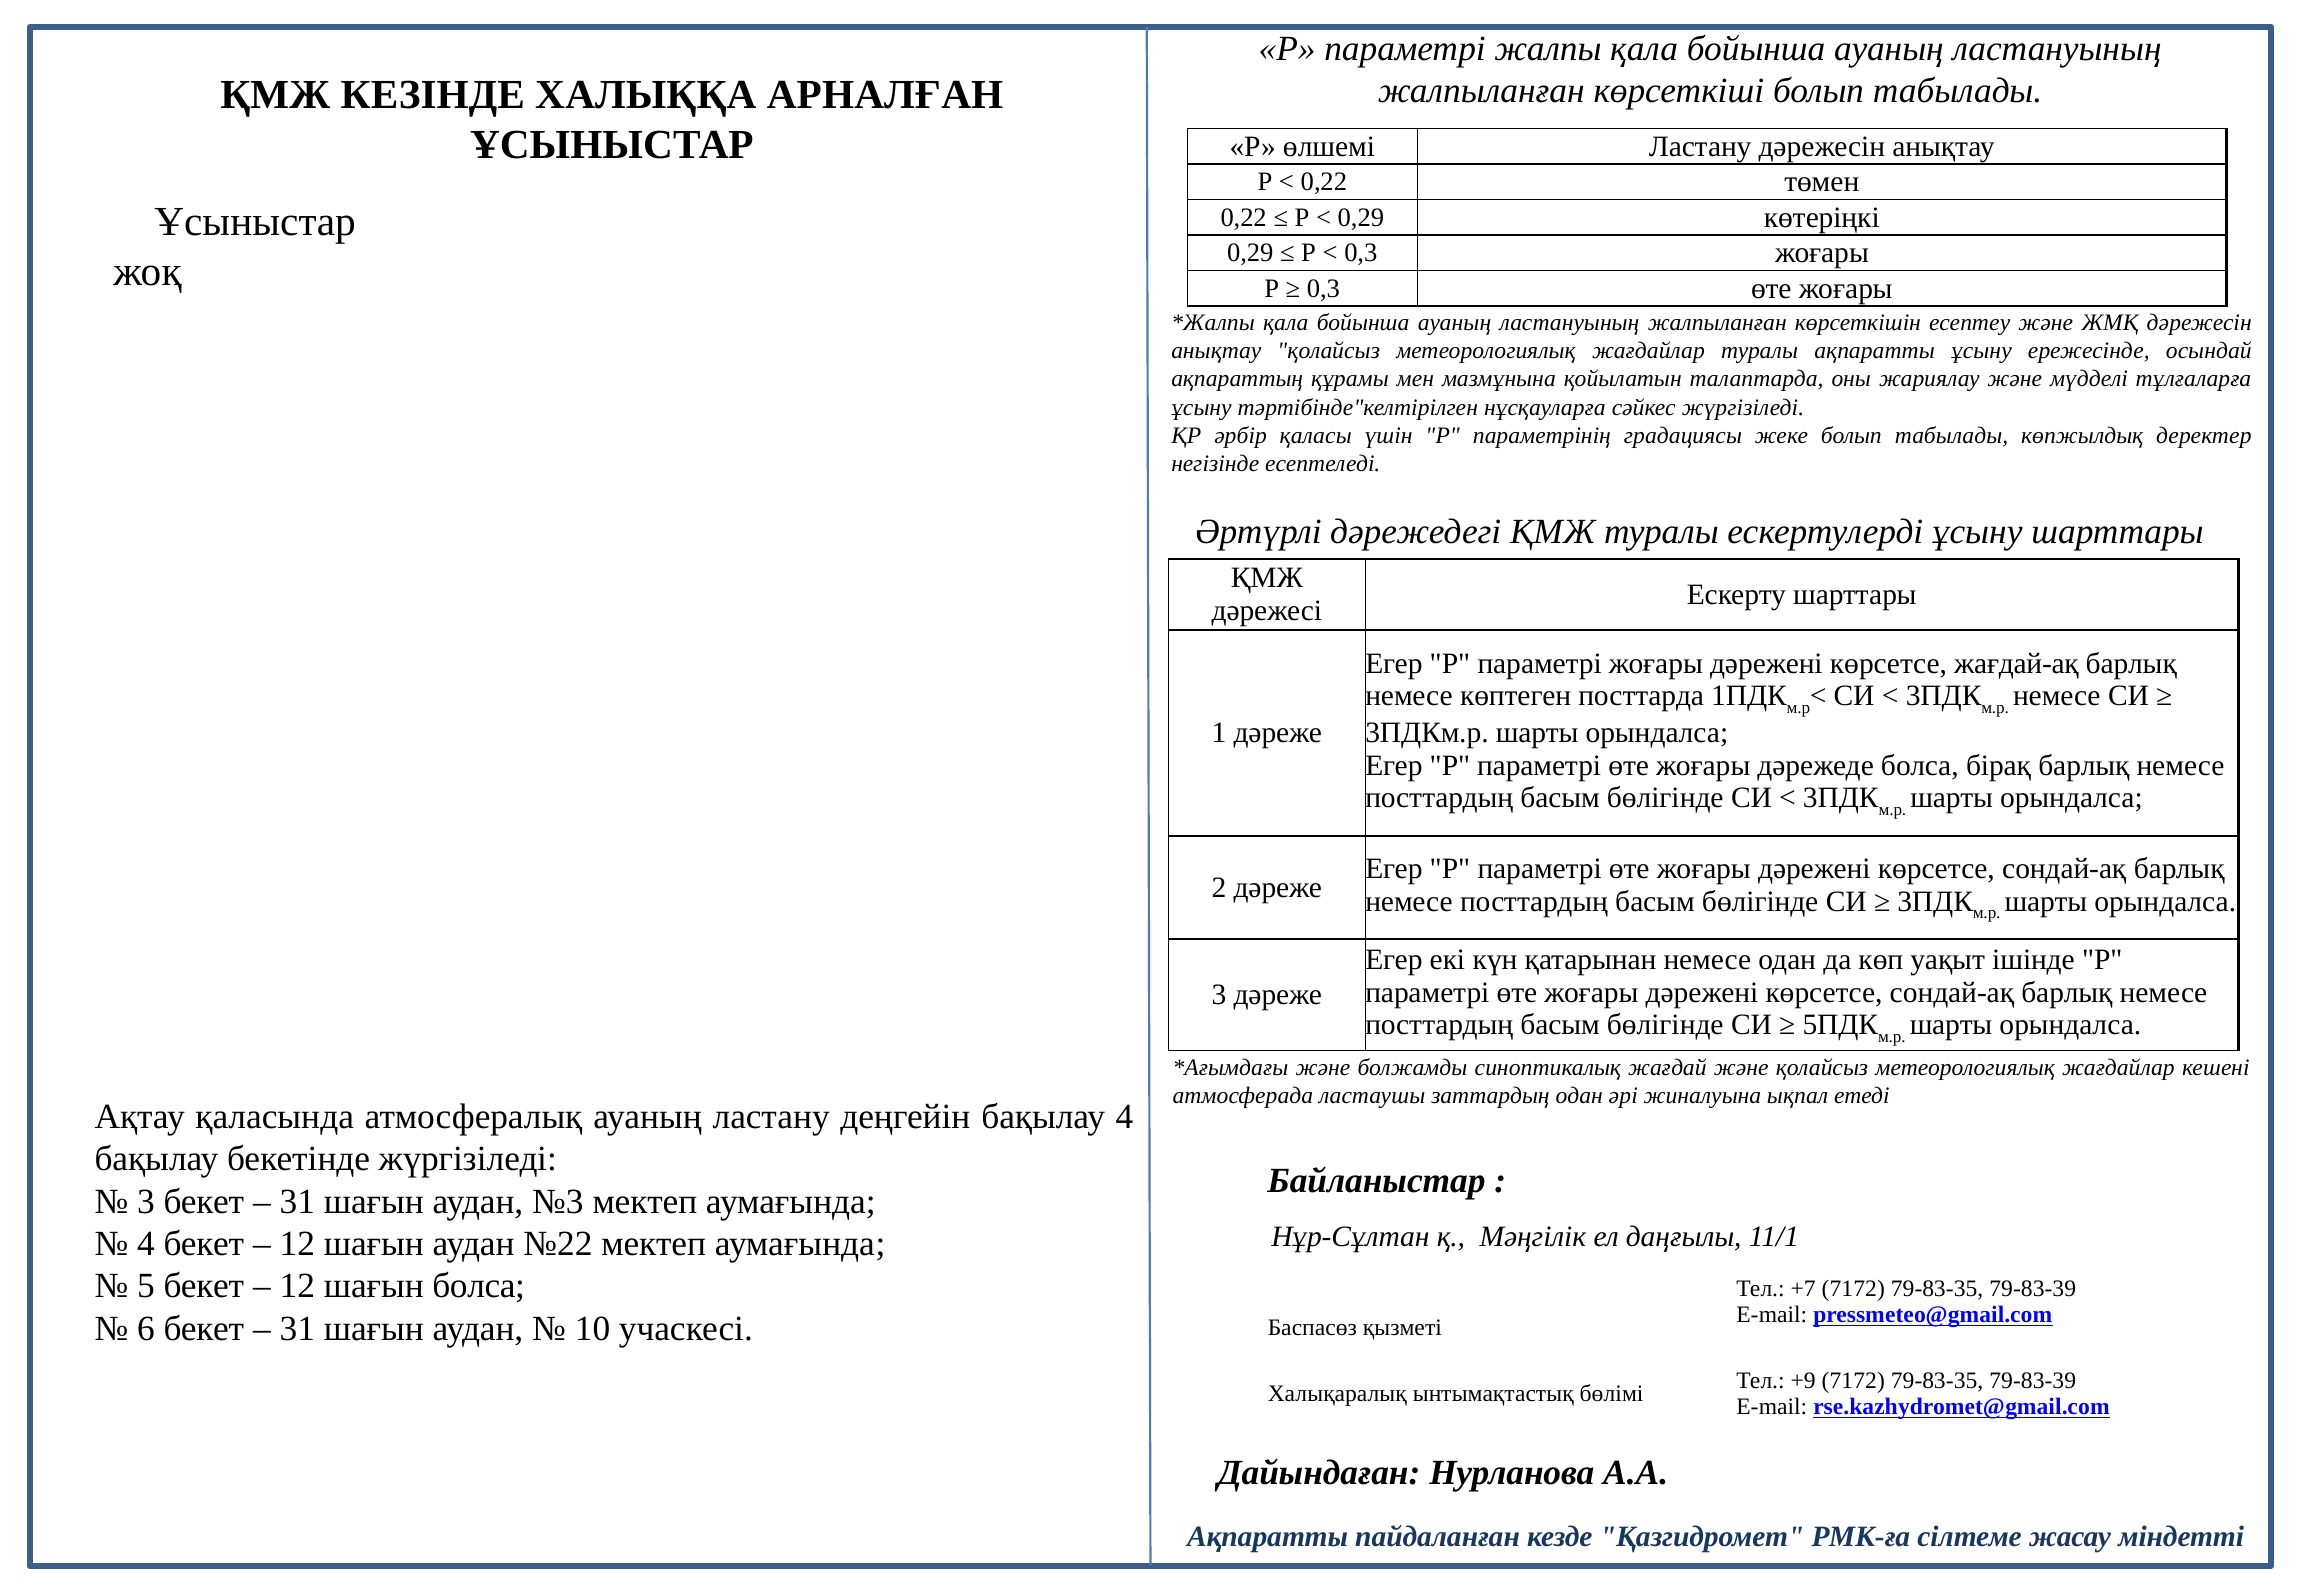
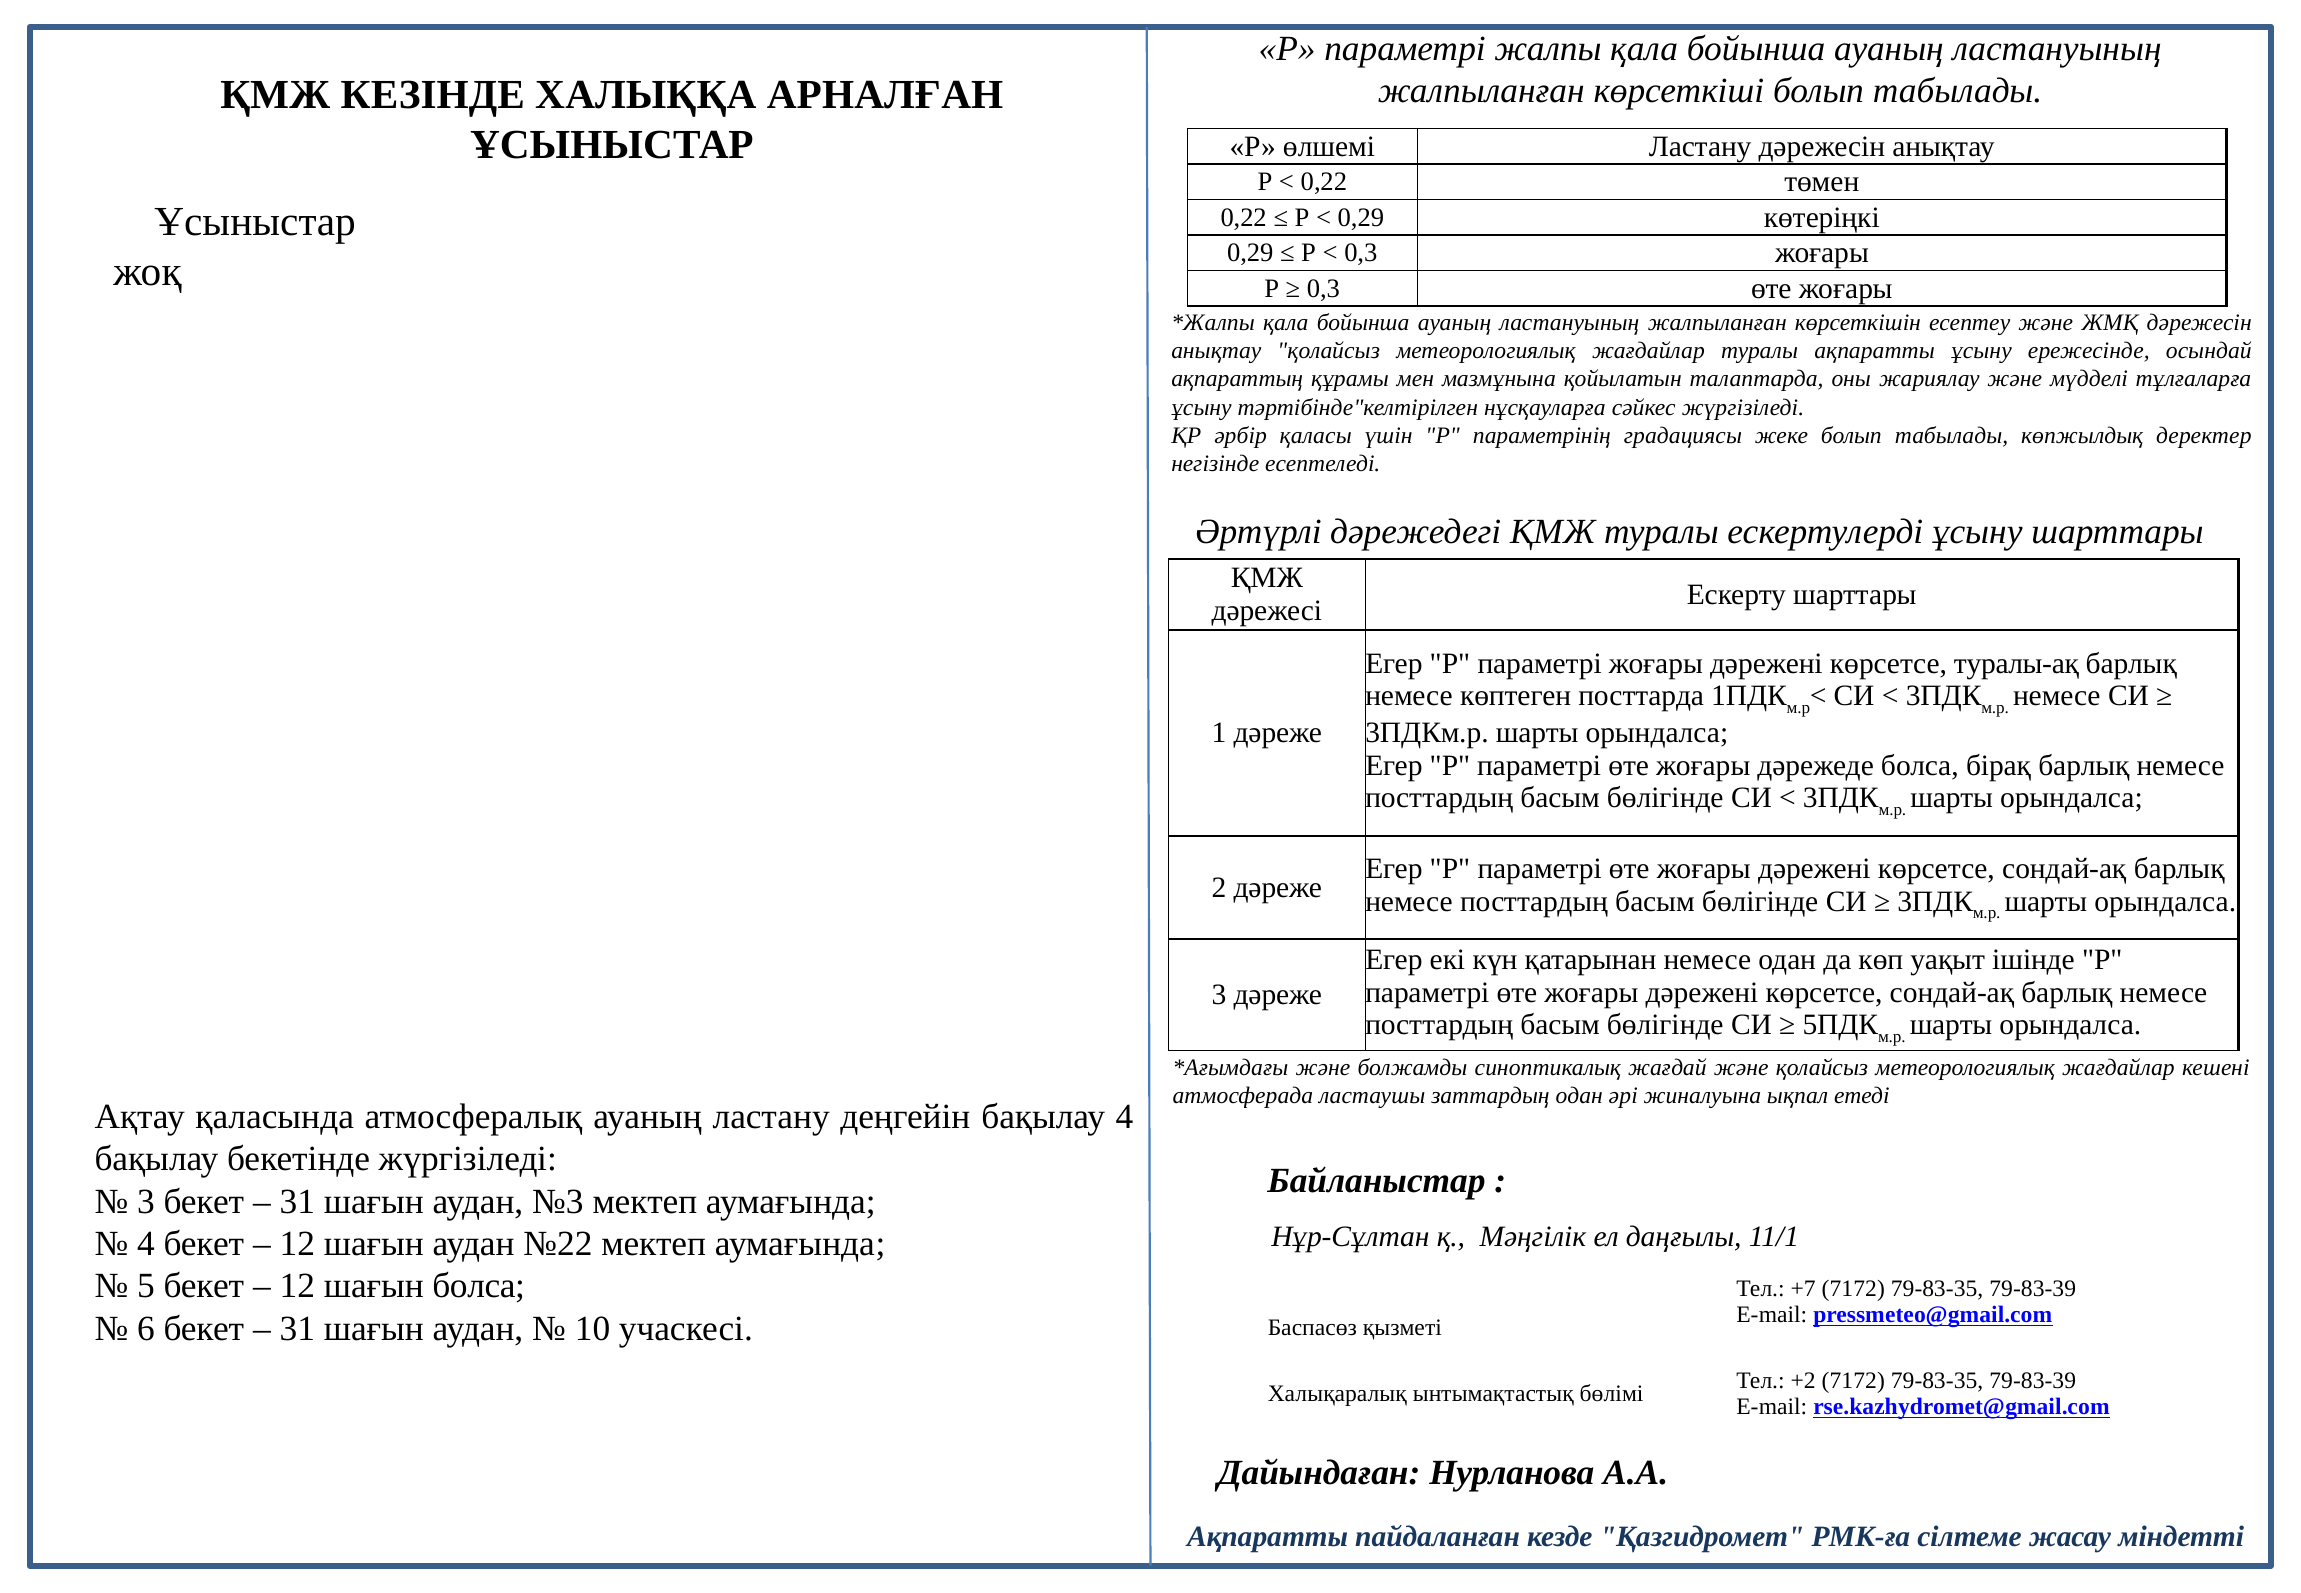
жағдай-ақ: жағдай-ақ -> туралы-ақ (2016, 663)
+9: +9 -> +2 (1803, 1381)
